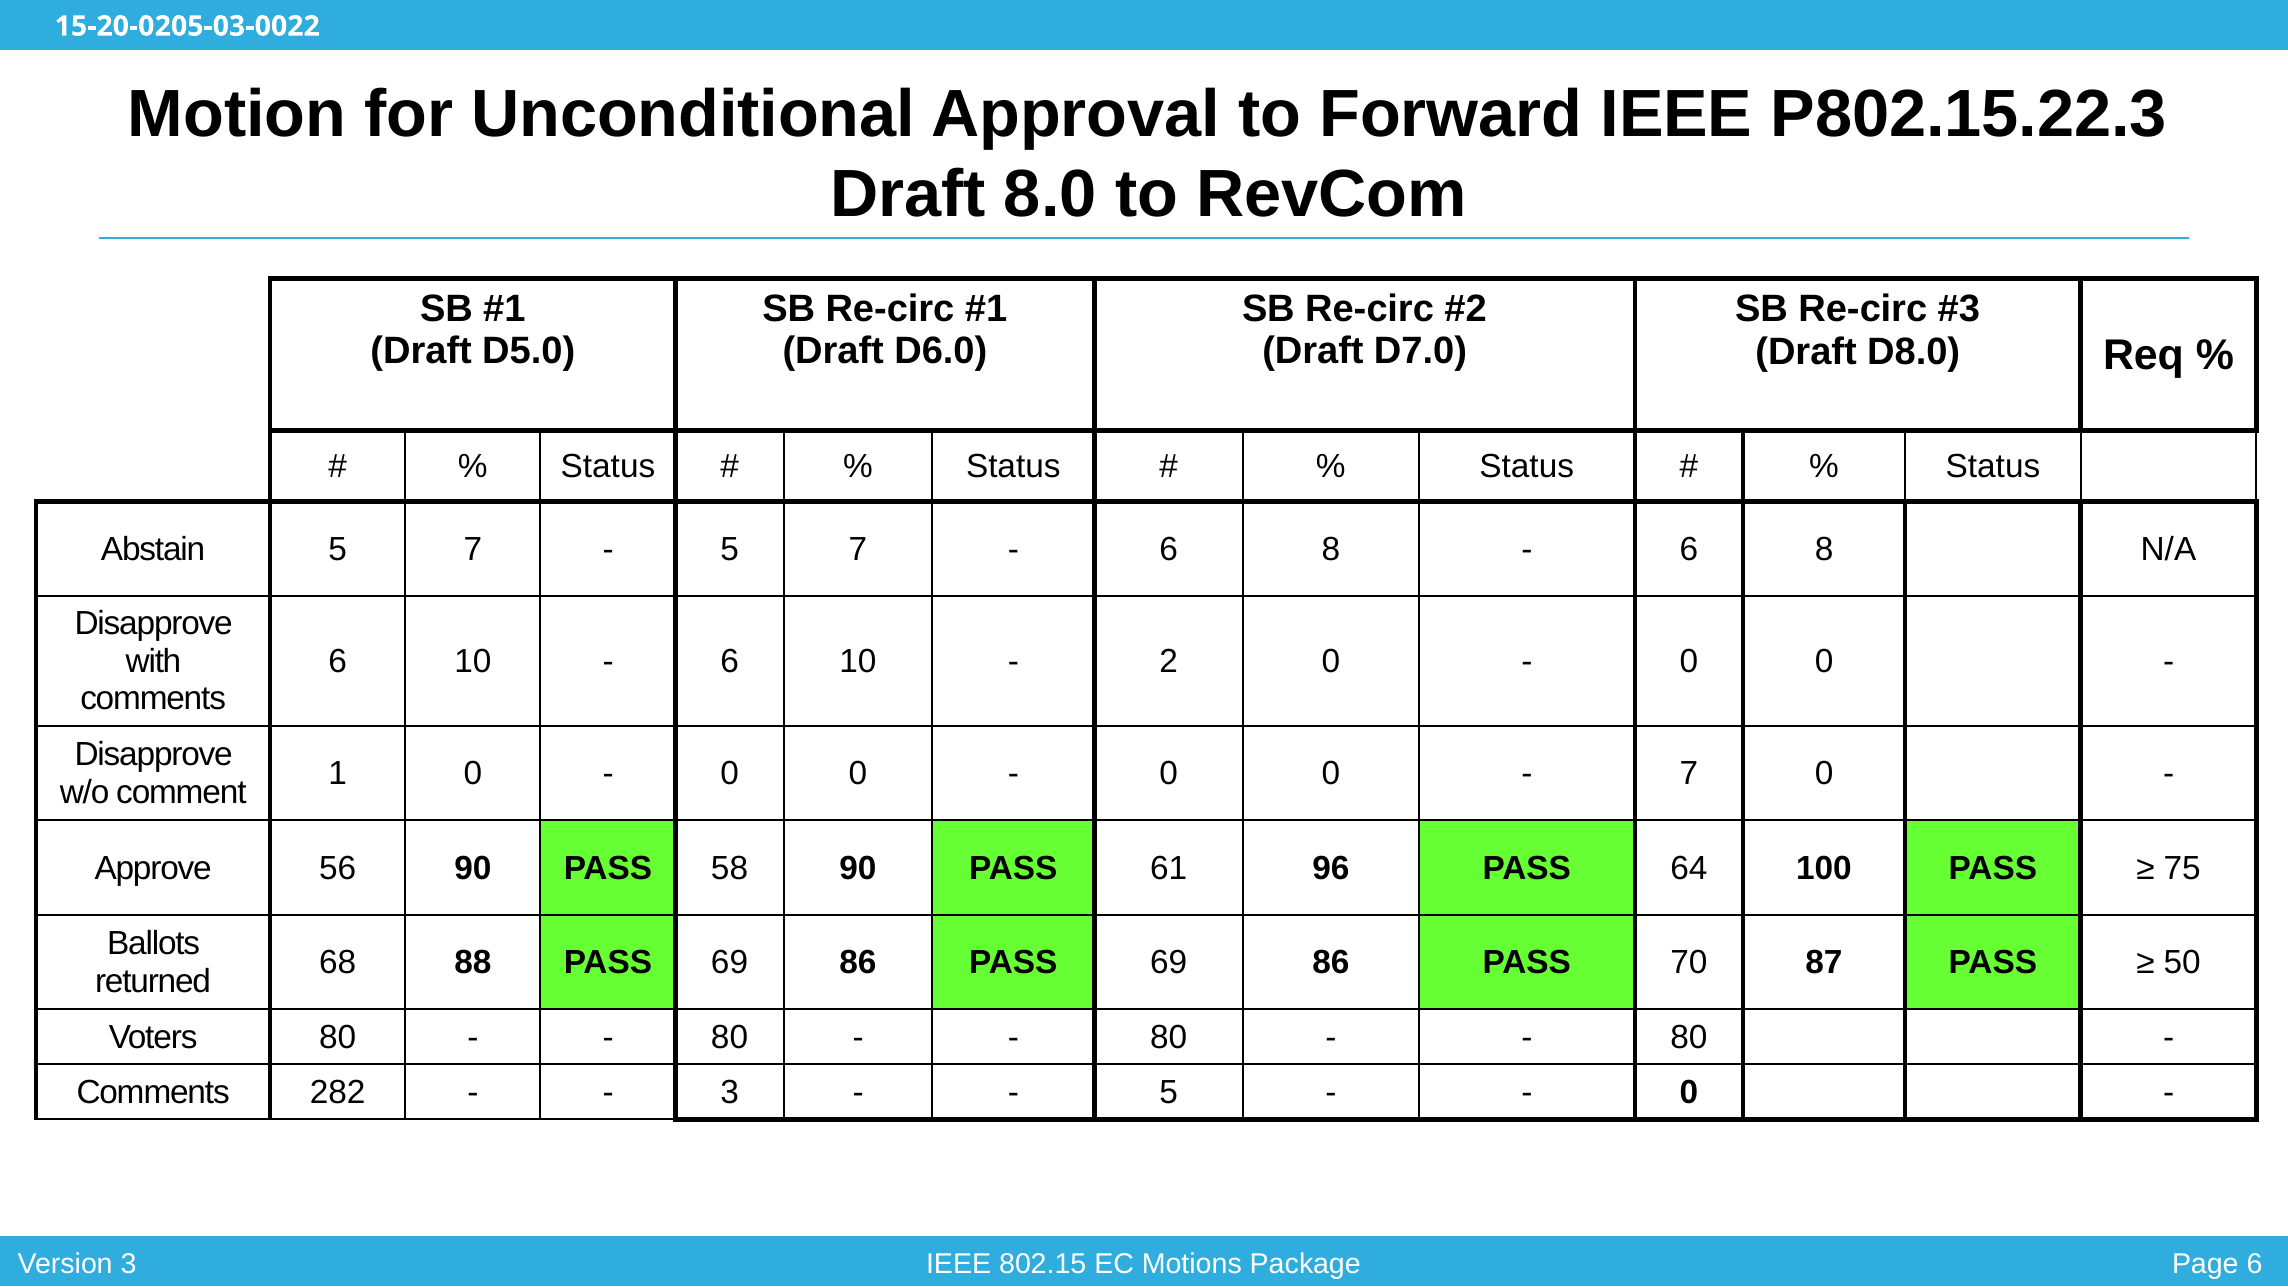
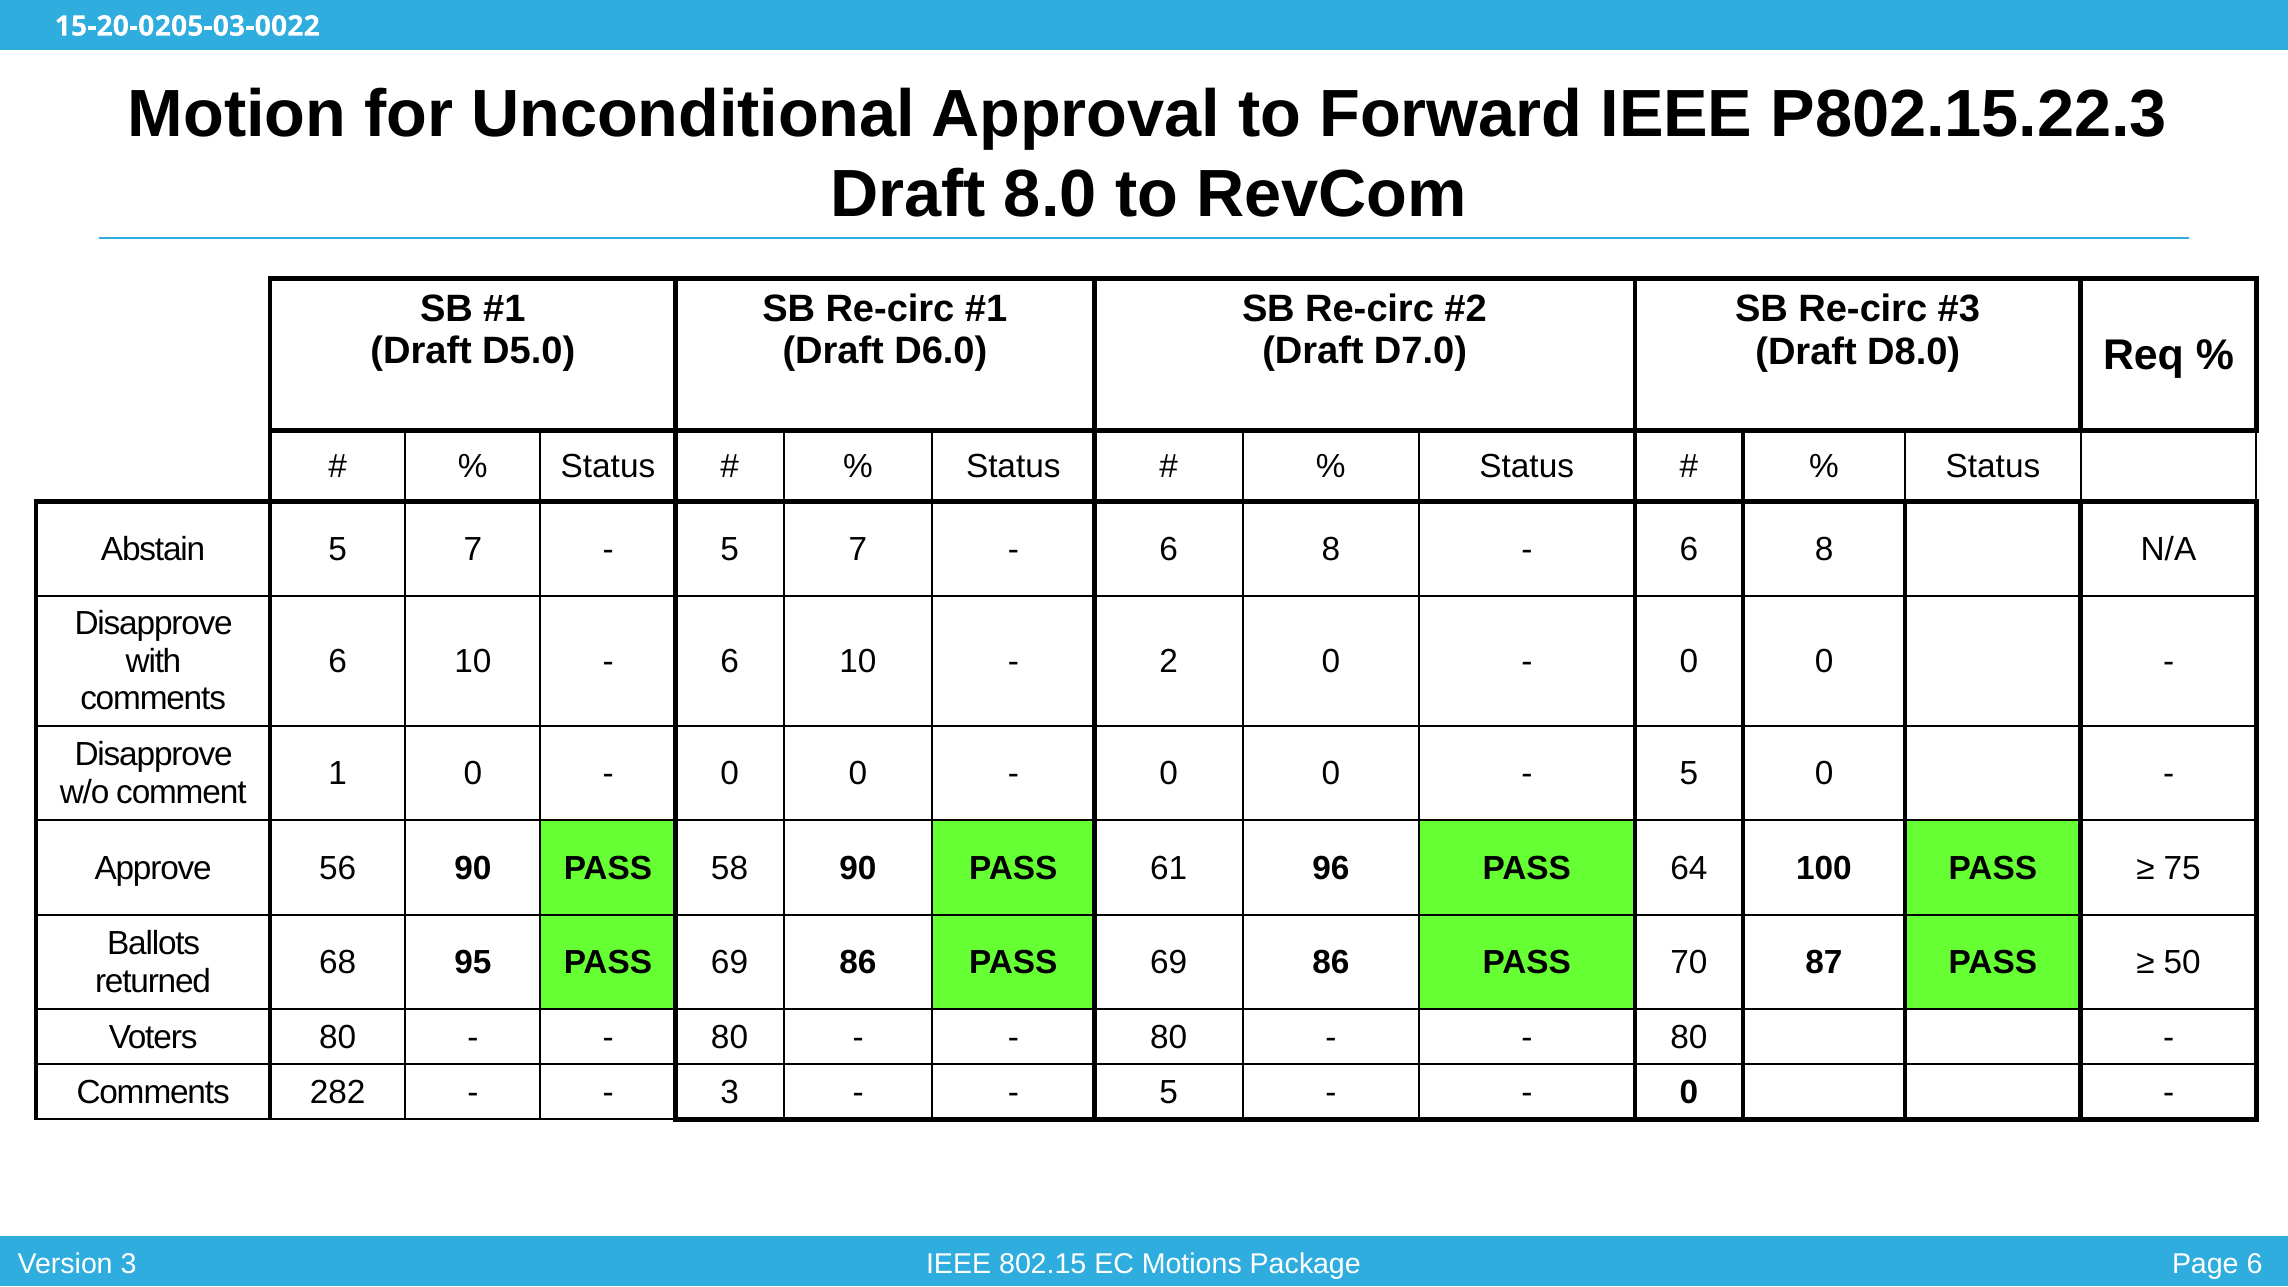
7: 7 -> 5 (1689, 774)
88: 88 -> 95 (473, 963)
